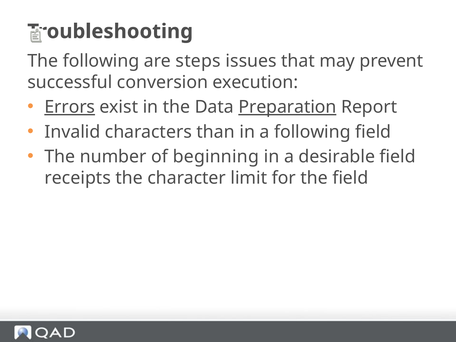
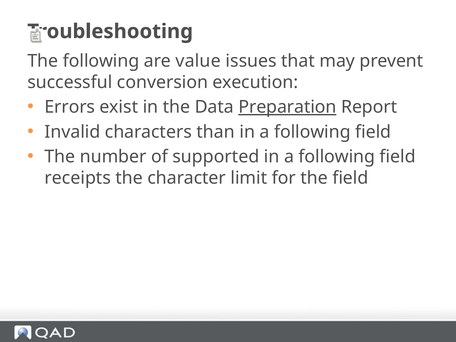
steps: steps -> value (198, 61)
Errors underline: present -> none (70, 107)
beginning: beginning -> supported (216, 157)
desirable: desirable -> following (337, 157)
